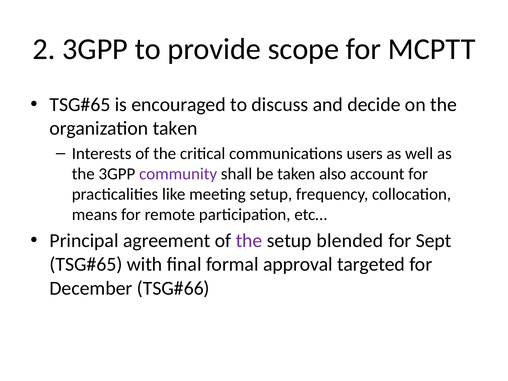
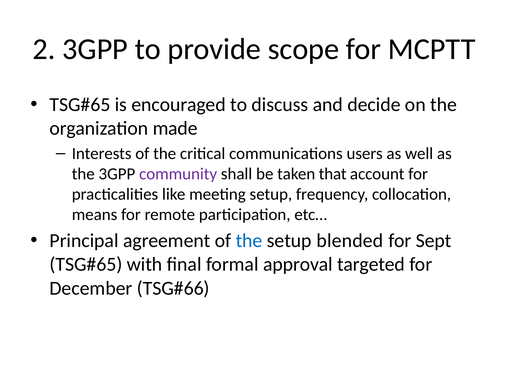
organization taken: taken -> made (175, 128)
also: also -> that (333, 174)
the colour: purple -> blue (249, 241)
